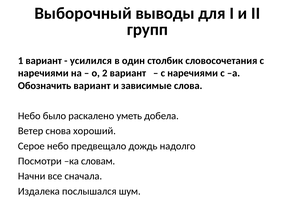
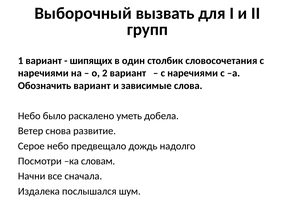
выводы: выводы -> вызвать (165, 13)
усилился: усилился -> шипящих (91, 61)
хороший: хороший -> развитие (95, 131)
